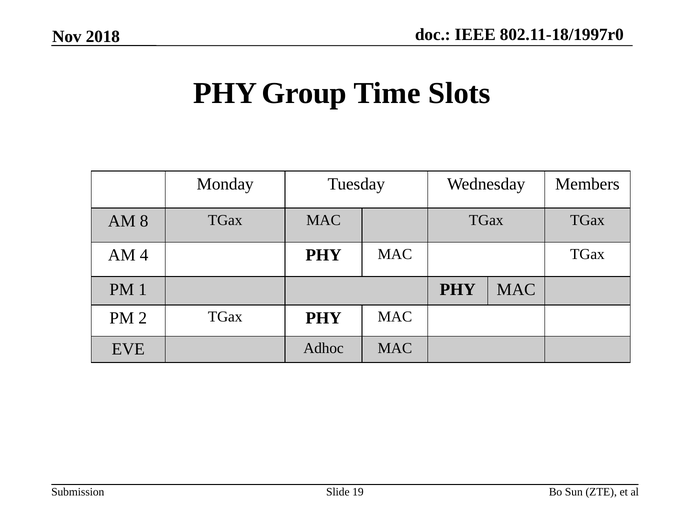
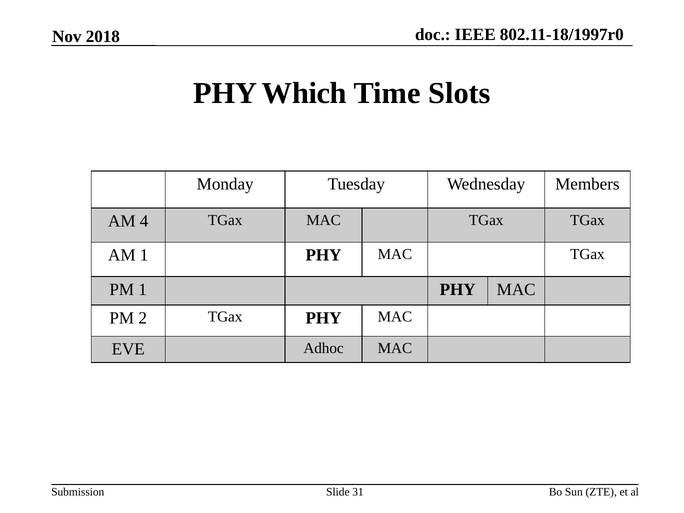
Group: Group -> Which (304, 93)
8: 8 -> 4 (144, 221)
AM 4: 4 -> 1 (144, 255)
19: 19 -> 31 (358, 492)
